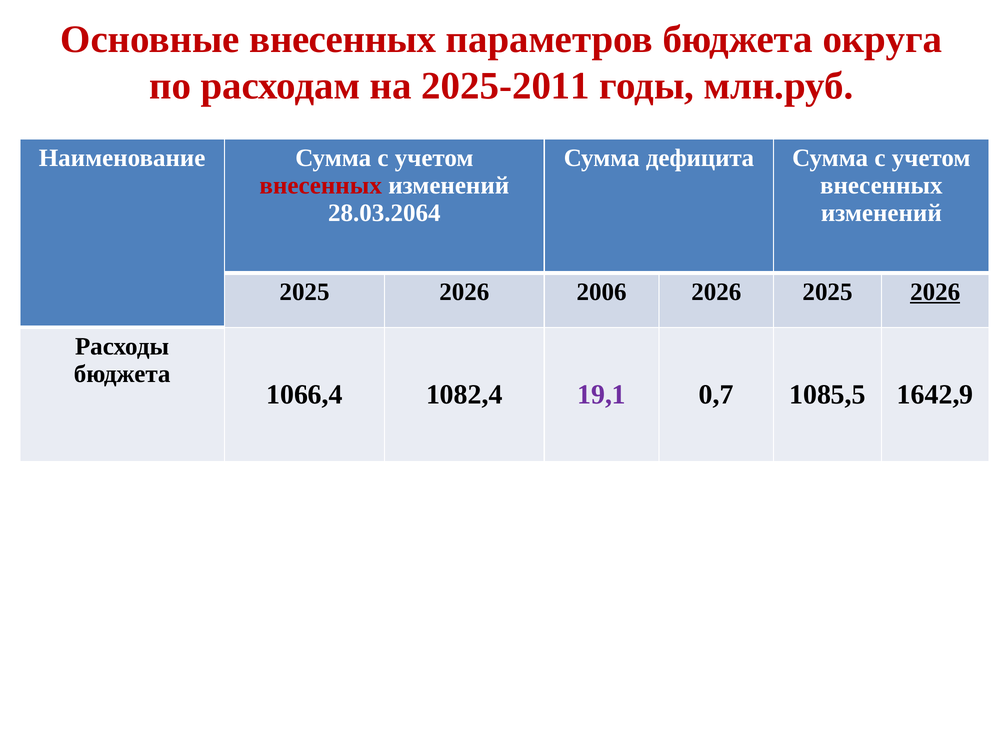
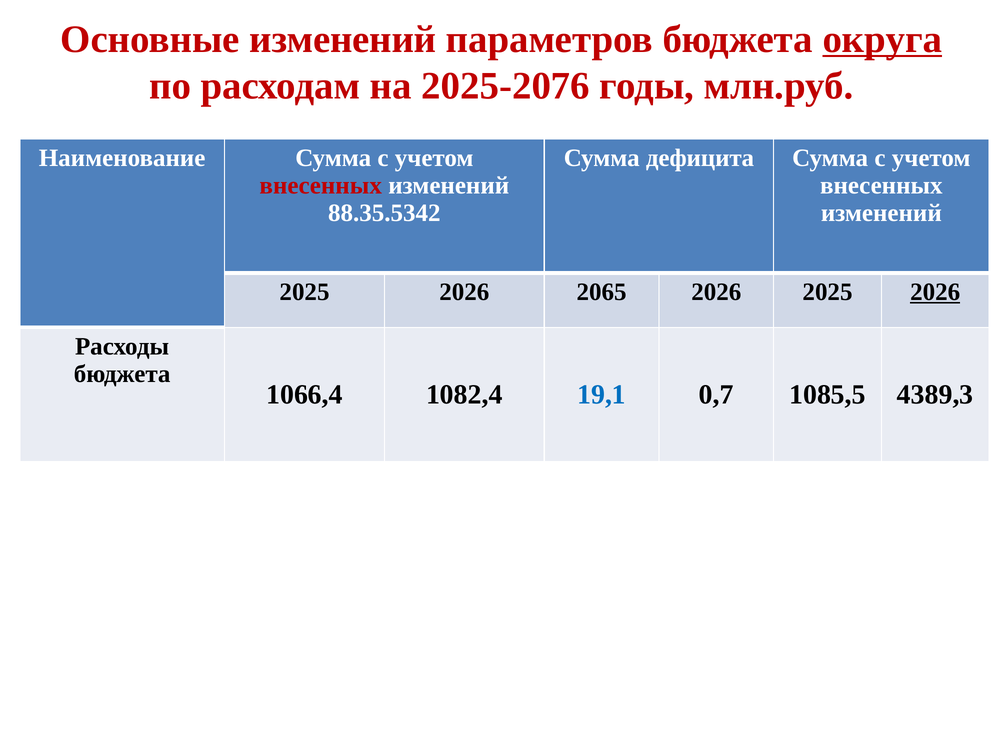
Основные внесенных: внесенных -> изменений (343, 39)
округа underline: none -> present (882, 39)
2025-2011: 2025-2011 -> 2025-2076 (506, 86)
28.03.2064: 28.03.2064 -> 88.35.5342 (384, 213)
2006: 2006 -> 2065 (602, 292)
19,1 colour: purple -> blue (602, 395)
1642,9: 1642,9 -> 4389,3 (935, 395)
